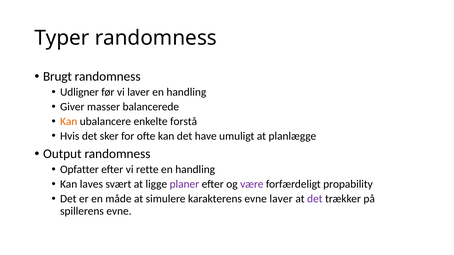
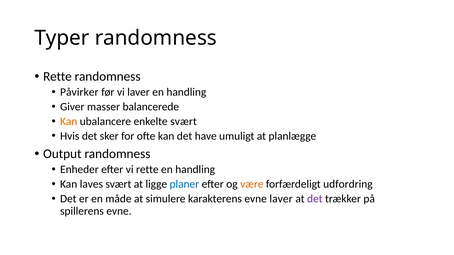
Brugt: Brugt -> Rette (57, 77)
Udligner: Udligner -> Påvirker (79, 92)
enkelte forstå: forstå -> svært (184, 122)
Opfatter: Opfatter -> Enheder (79, 170)
planer colour: purple -> blue (184, 184)
være colour: purple -> orange (252, 184)
propability: propability -> udfordring (348, 184)
